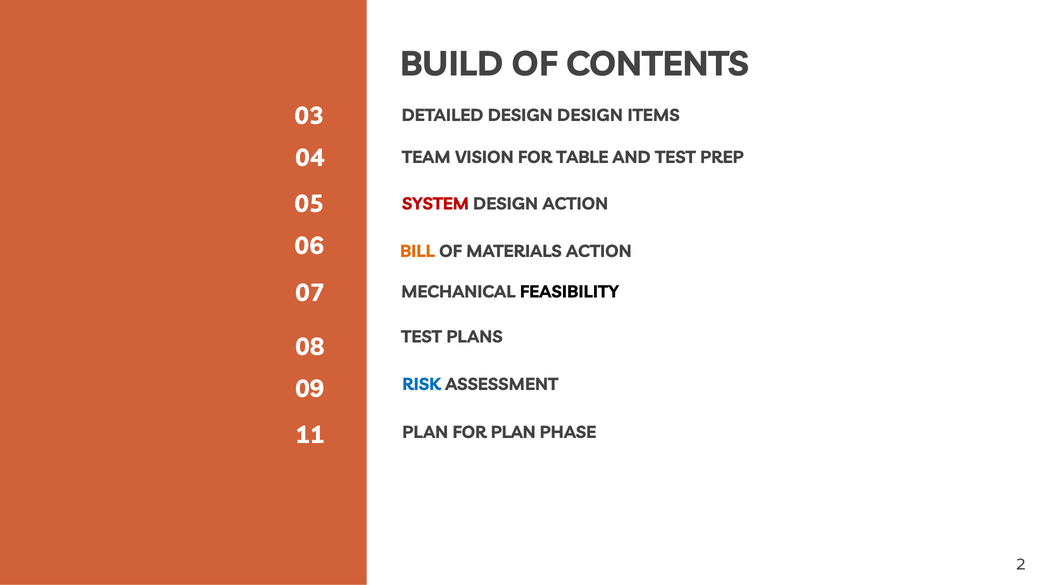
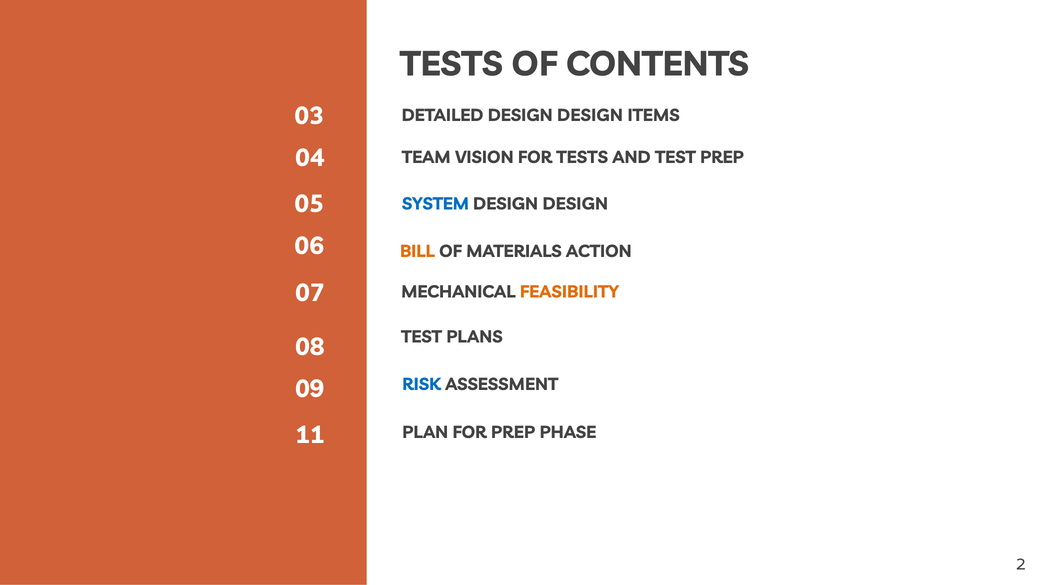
BUILD: BUILD -> TESTS (452, 64)
FOR TABLE: TABLE -> TESTS (582, 158)
SYSTEM colour: red -> blue (436, 204)
ACTION: ACTION -> DESIGN (575, 204)
FEASIBILITY colour: black -> orange (569, 292)
FOR PLAN: PLAN -> PREP (513, 432)
